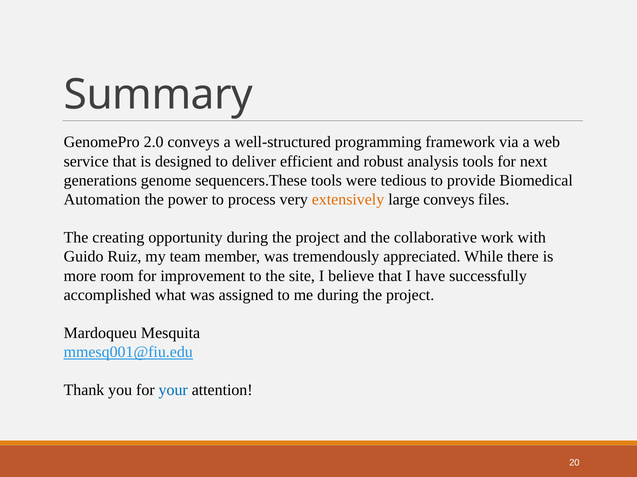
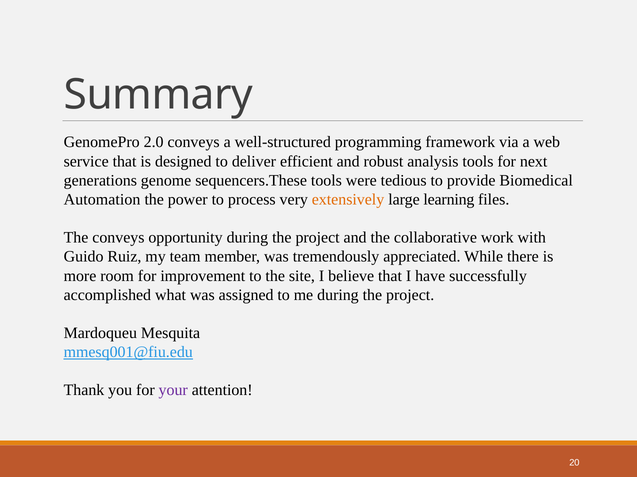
large conveys: conveys -> learning (449, 200)
The creating: creating -> conveys (118, 238)
your colour: blue -> purple (173, 391)
